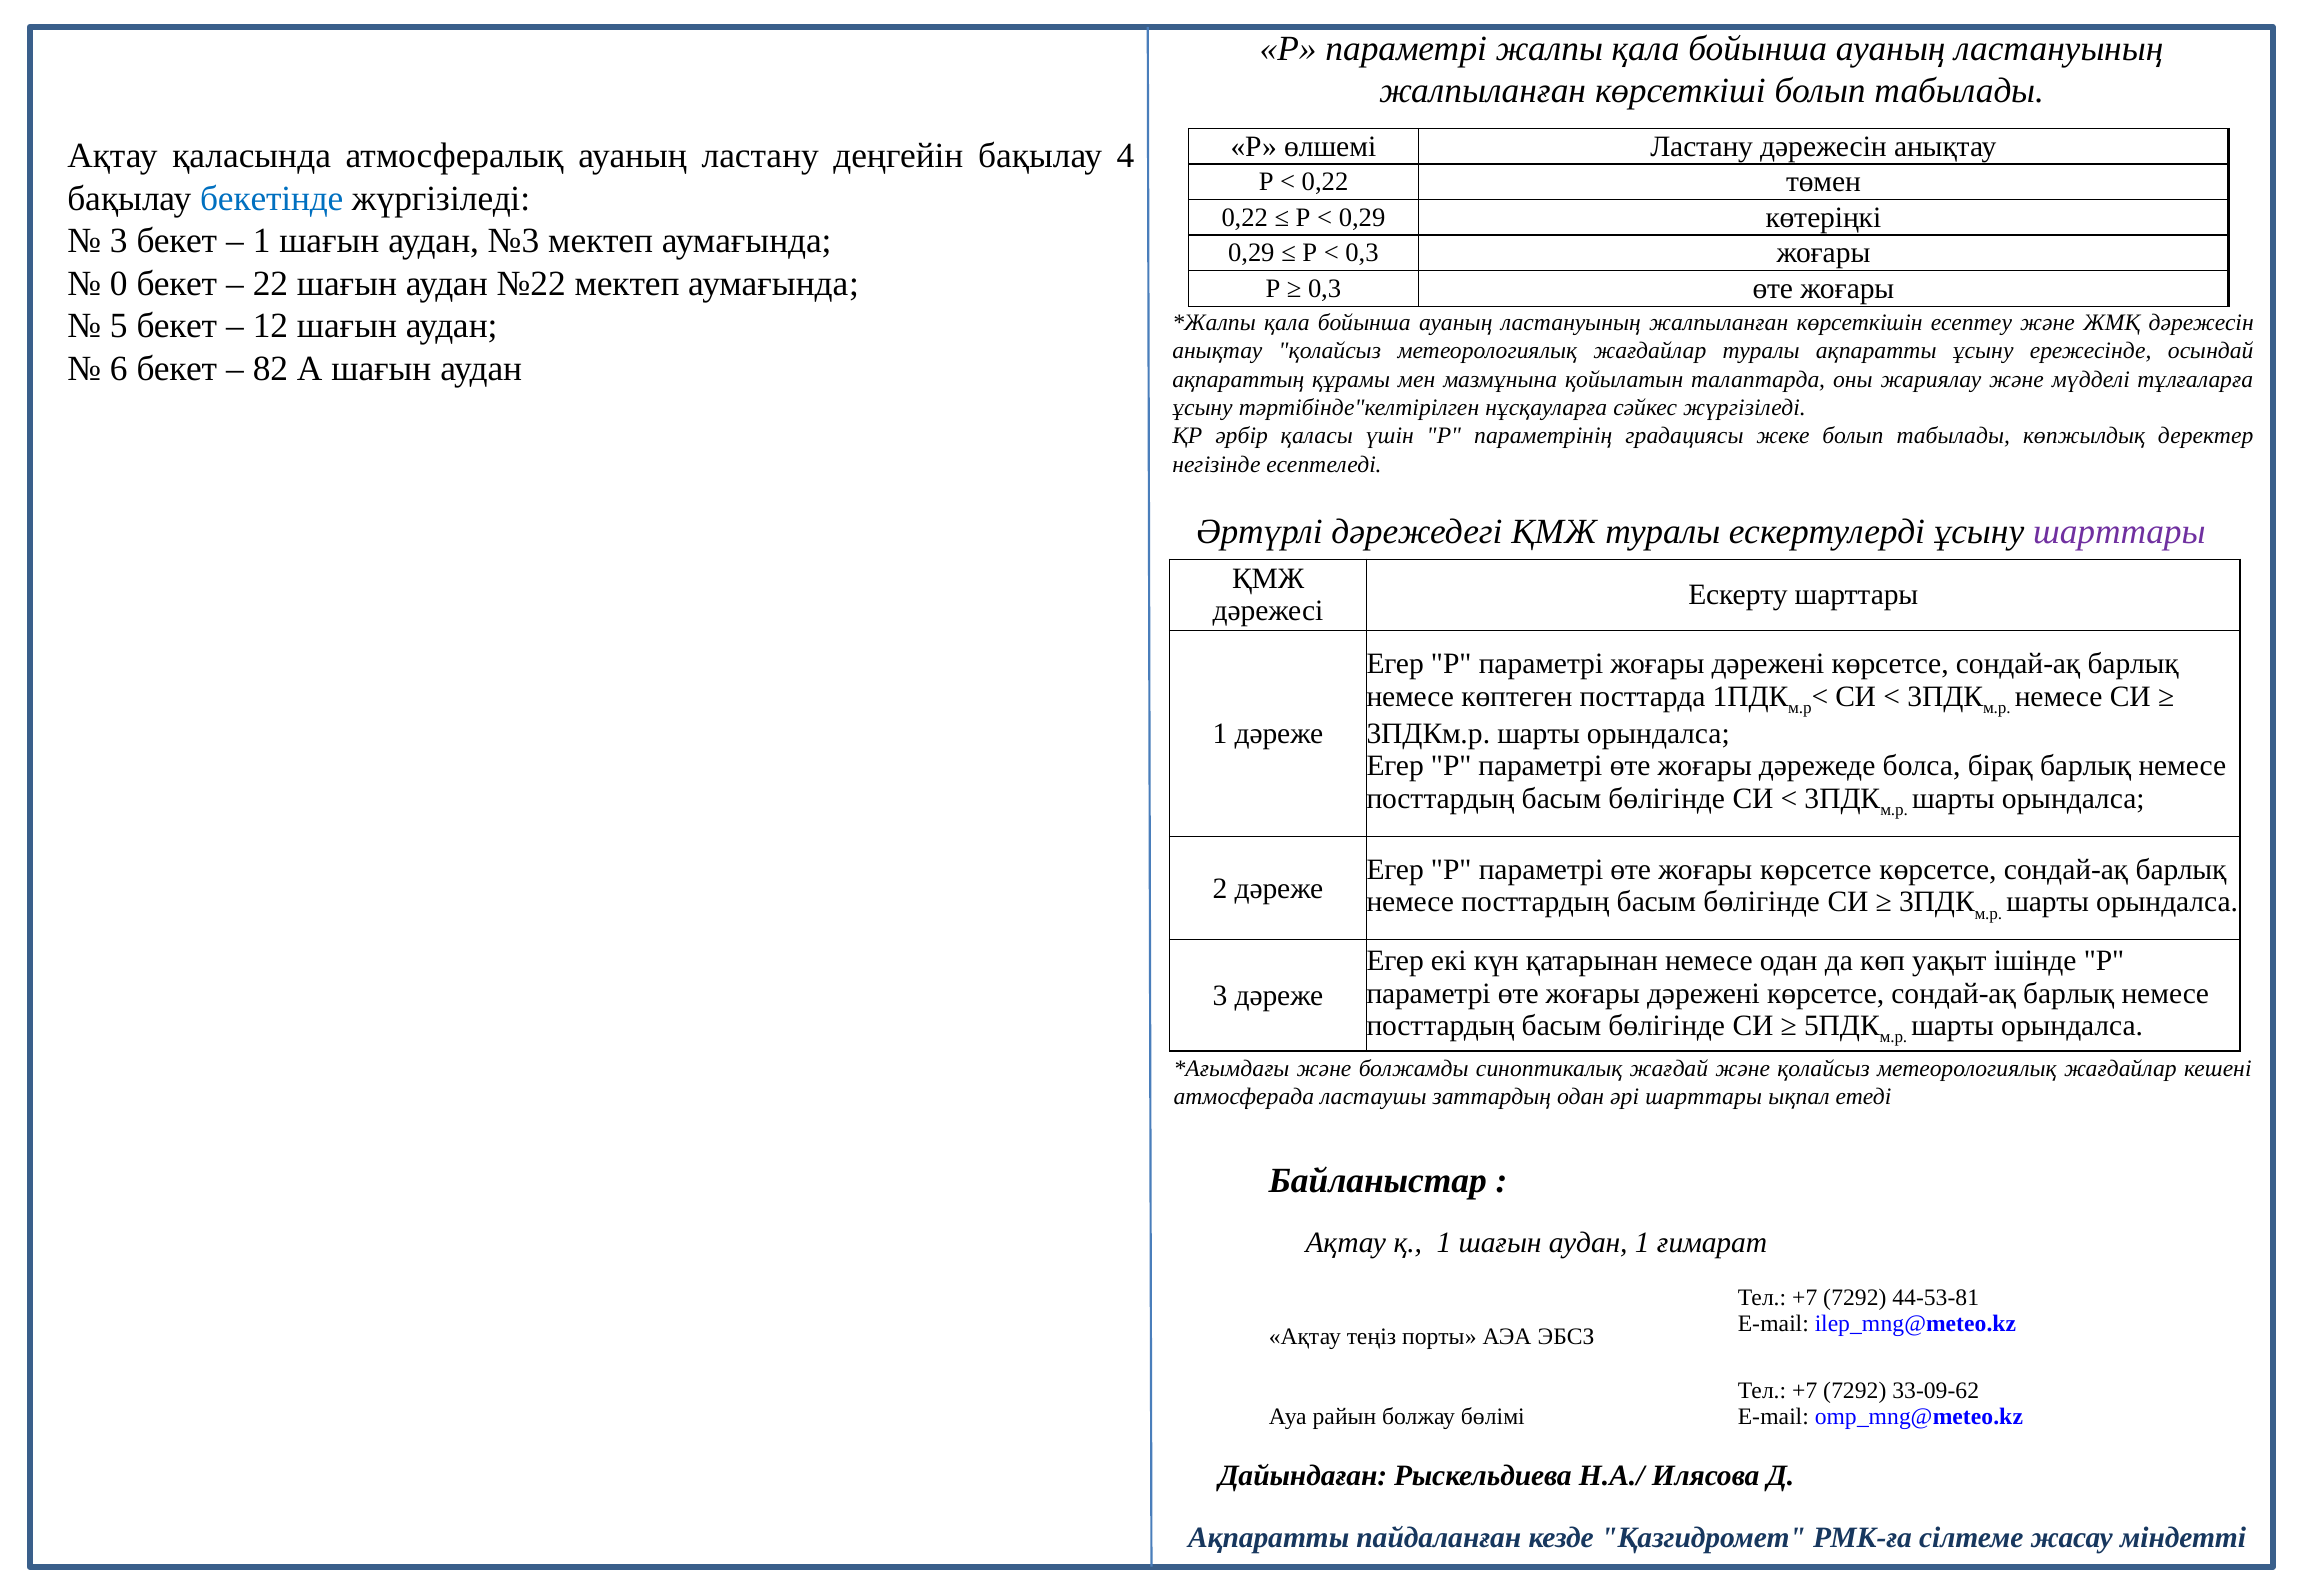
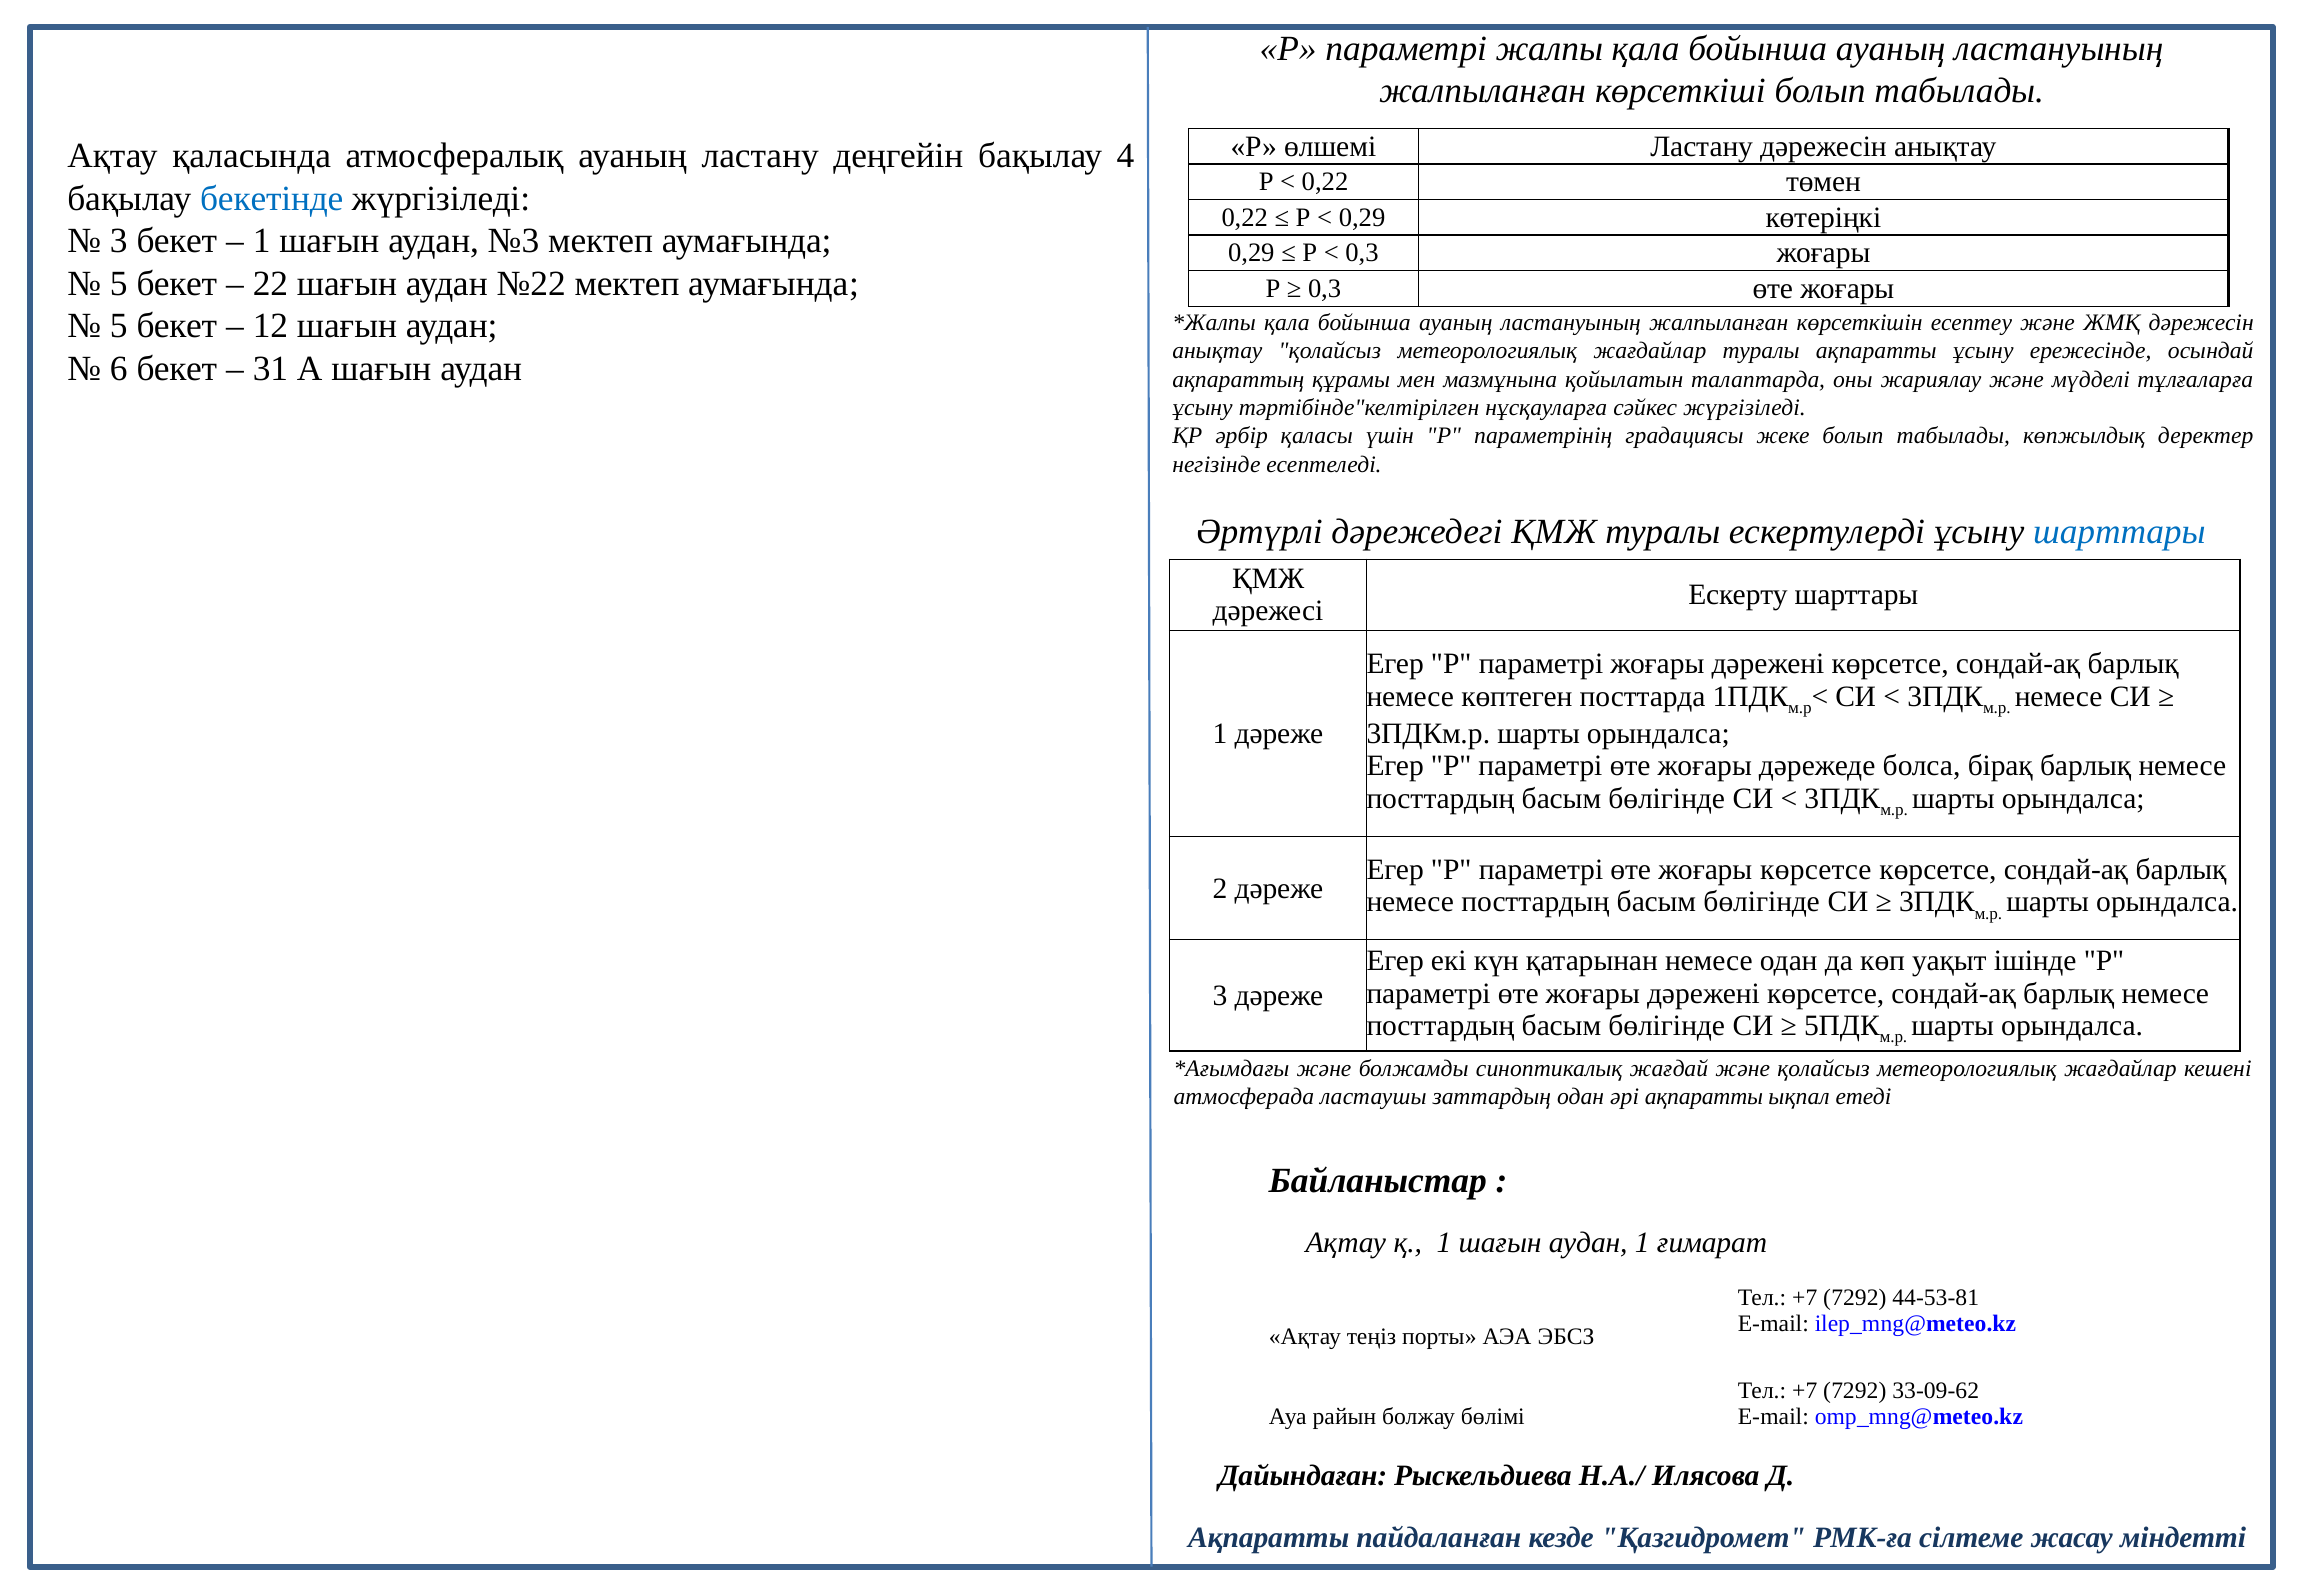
0: 0 -> 5 (119, 283)
82: 82 -> 31 (270, 368)
шарттары colour: purple -> blue (2119, 532)
әрі шарттары: шарттары -> ақпаратты (1704, 1097)
